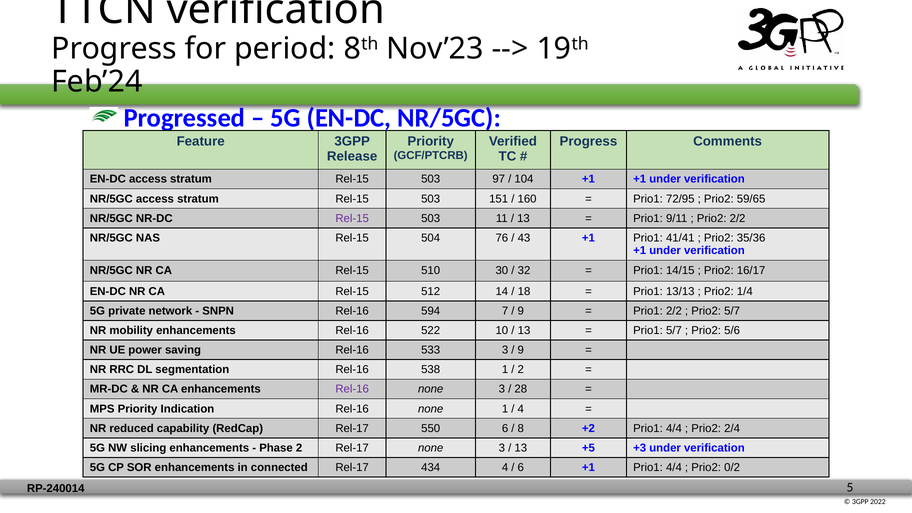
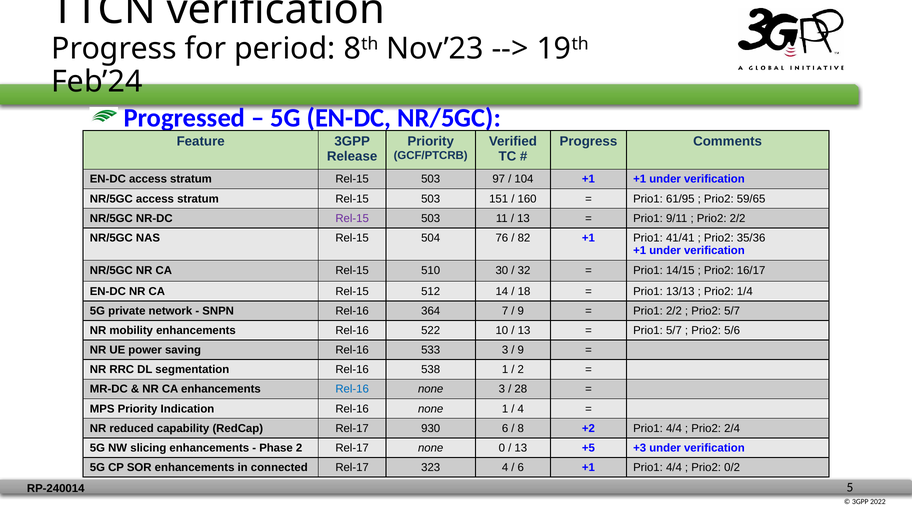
72/95: 72/95 -> 61/95 (680, 199)
43: 43 -> 82 (524, 238)
594: 594 -> 364 (431, 311)
Rel-16 colour: purple -> blue (352, 389)
550: 550 -> 930 (431, 428)
Rel-17 none 3: 3 -> 0 (502, 448)
434: 434 -> 323 (431, 467)
